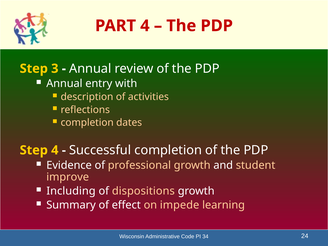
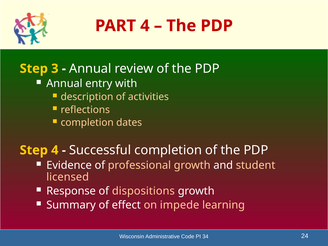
improve: improve -> licensed (68, 177)
Including: Including -> Response (71, 191)
